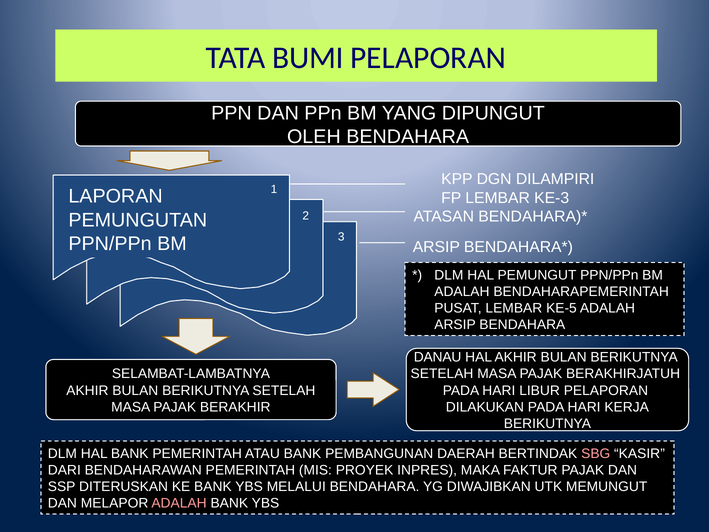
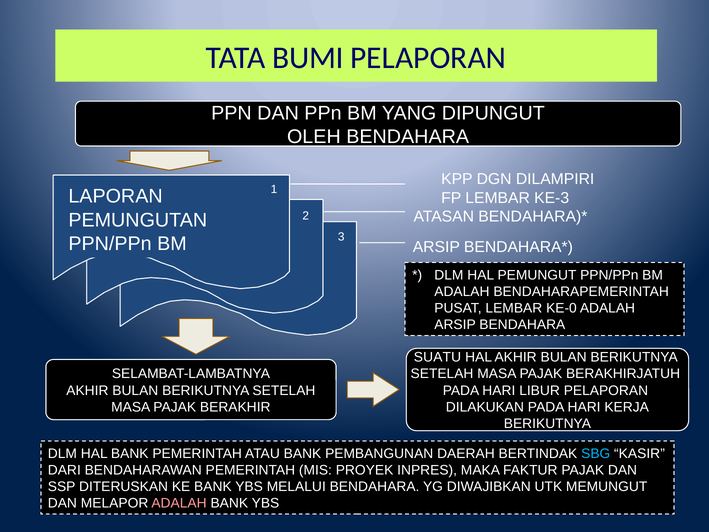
KE-5: KE-5 -> KE-0 (561, 308)
DANAU: DANAU -> SUATU (437, 357)
SBG colour: pink -> light blue (596, 453)
